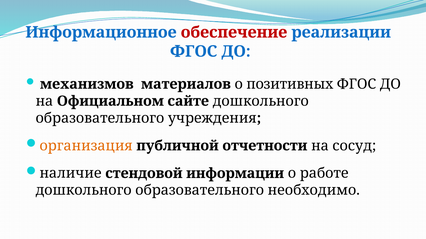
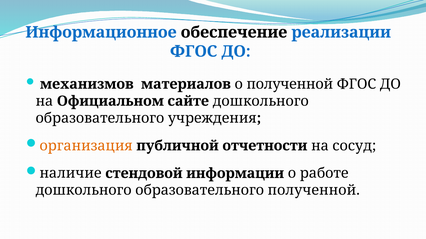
обеспечение colour: red -> black (234, 32)
о позитивных: позитивных -> полученной (290, 84)
образовательного необходимо: необходимо -> полученной (314, 191)
